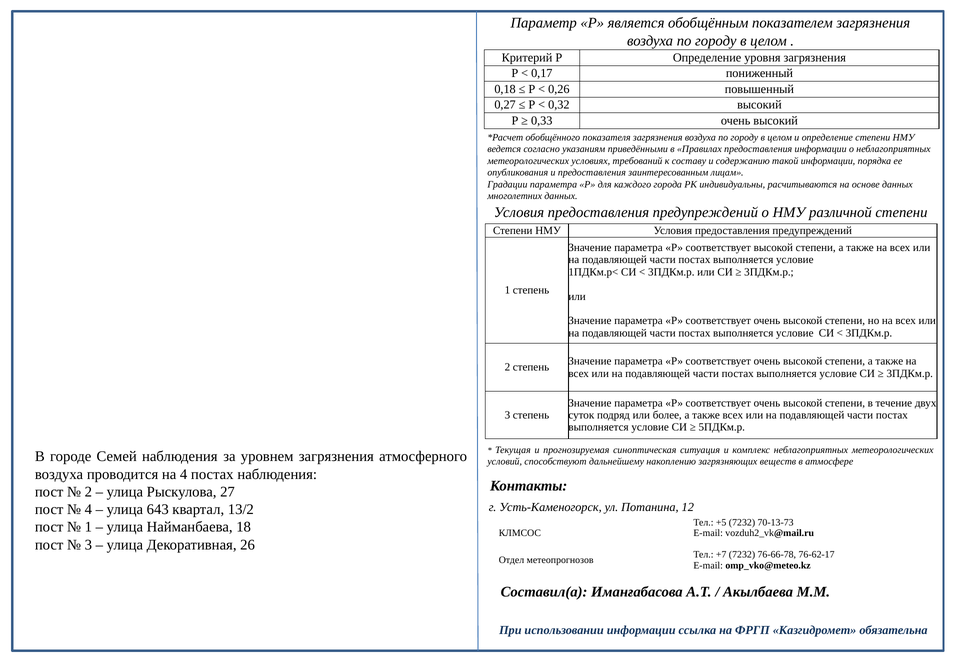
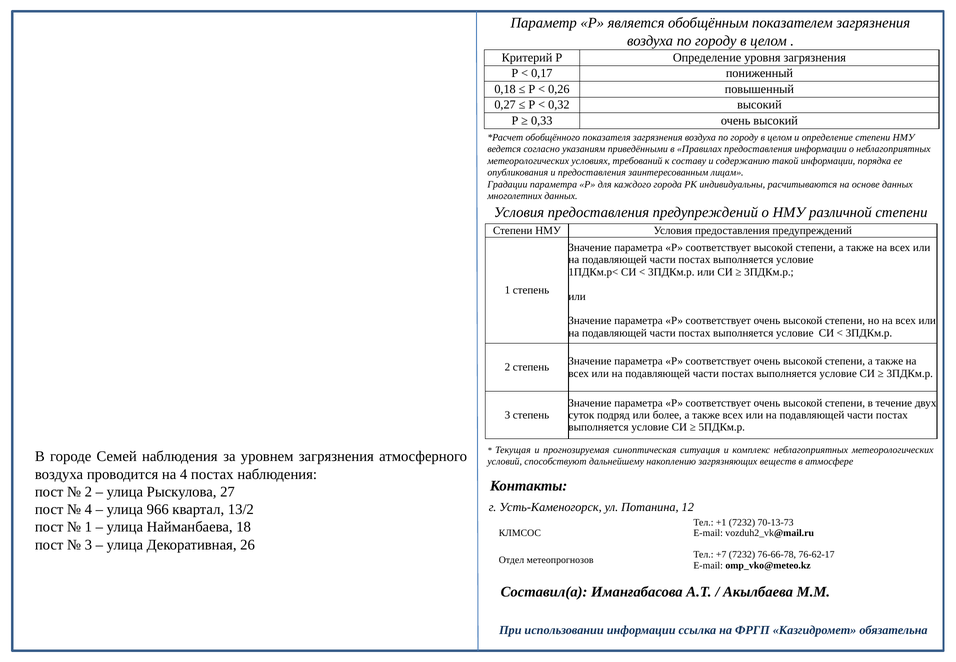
643: 643 -> 966 (158, 509)
+5: +5 -> +1 (721, 522)
